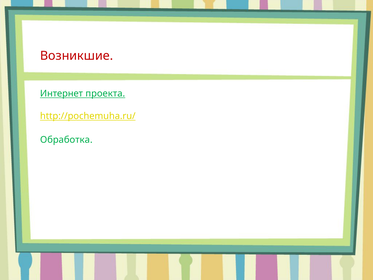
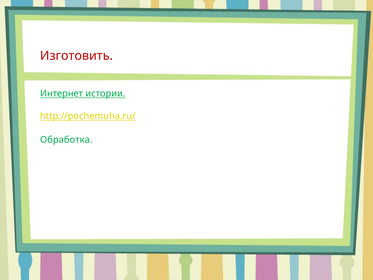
Возникшие: Возникшие -> Изготовить (77, 56)
проекта: проекта -> истории (105, 93)
